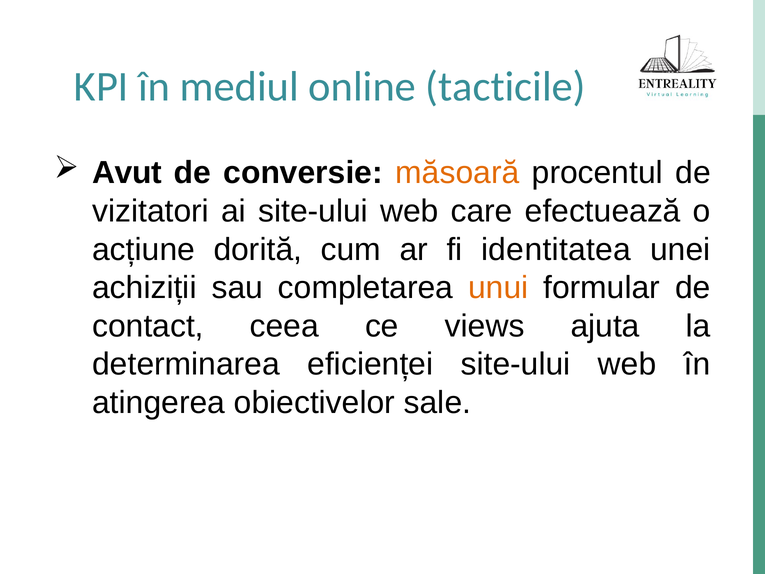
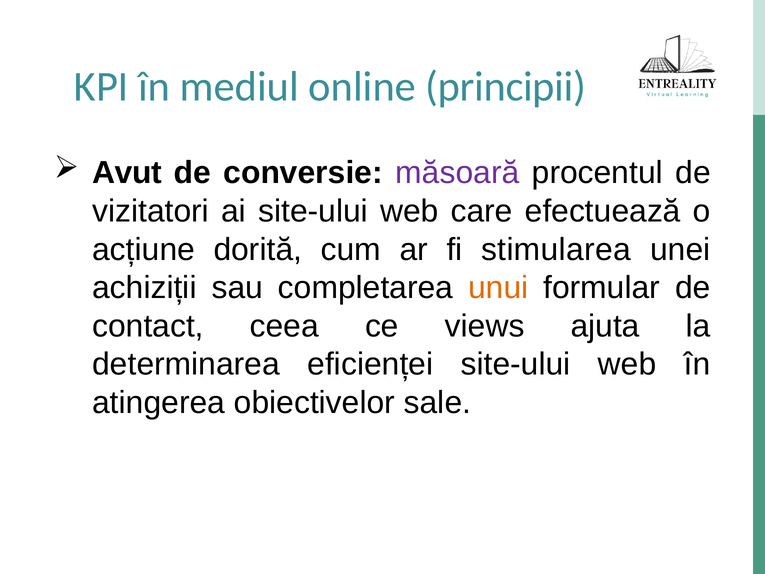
tacticile: tacticile -> principii (506, 86)
măsoară colour: orange -> purple (457, 173)
identitatea: identitatea -> stimularea (556, 249)
